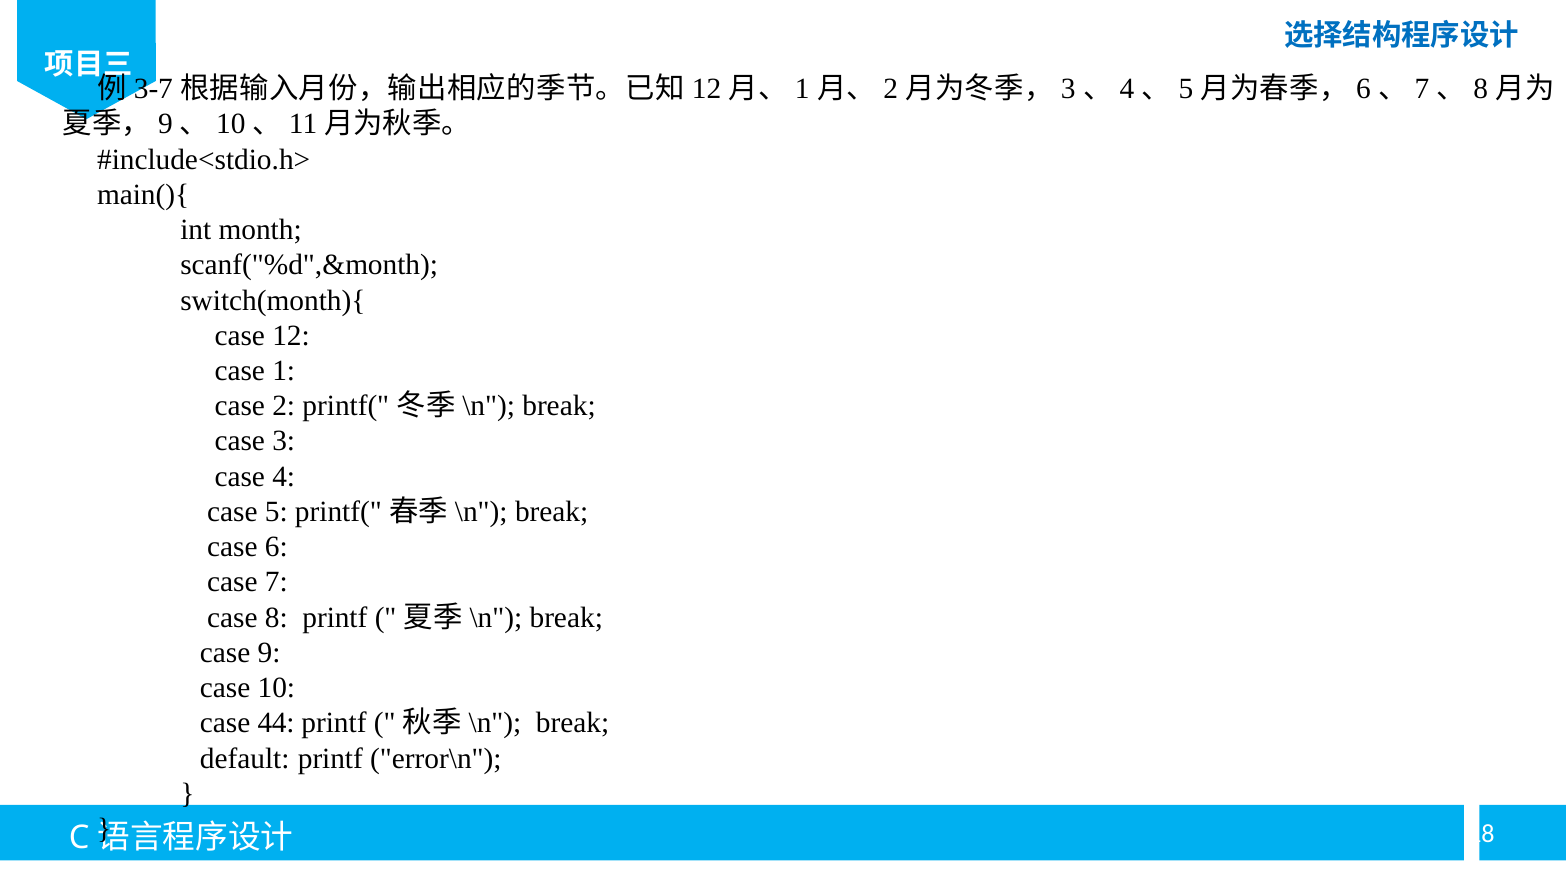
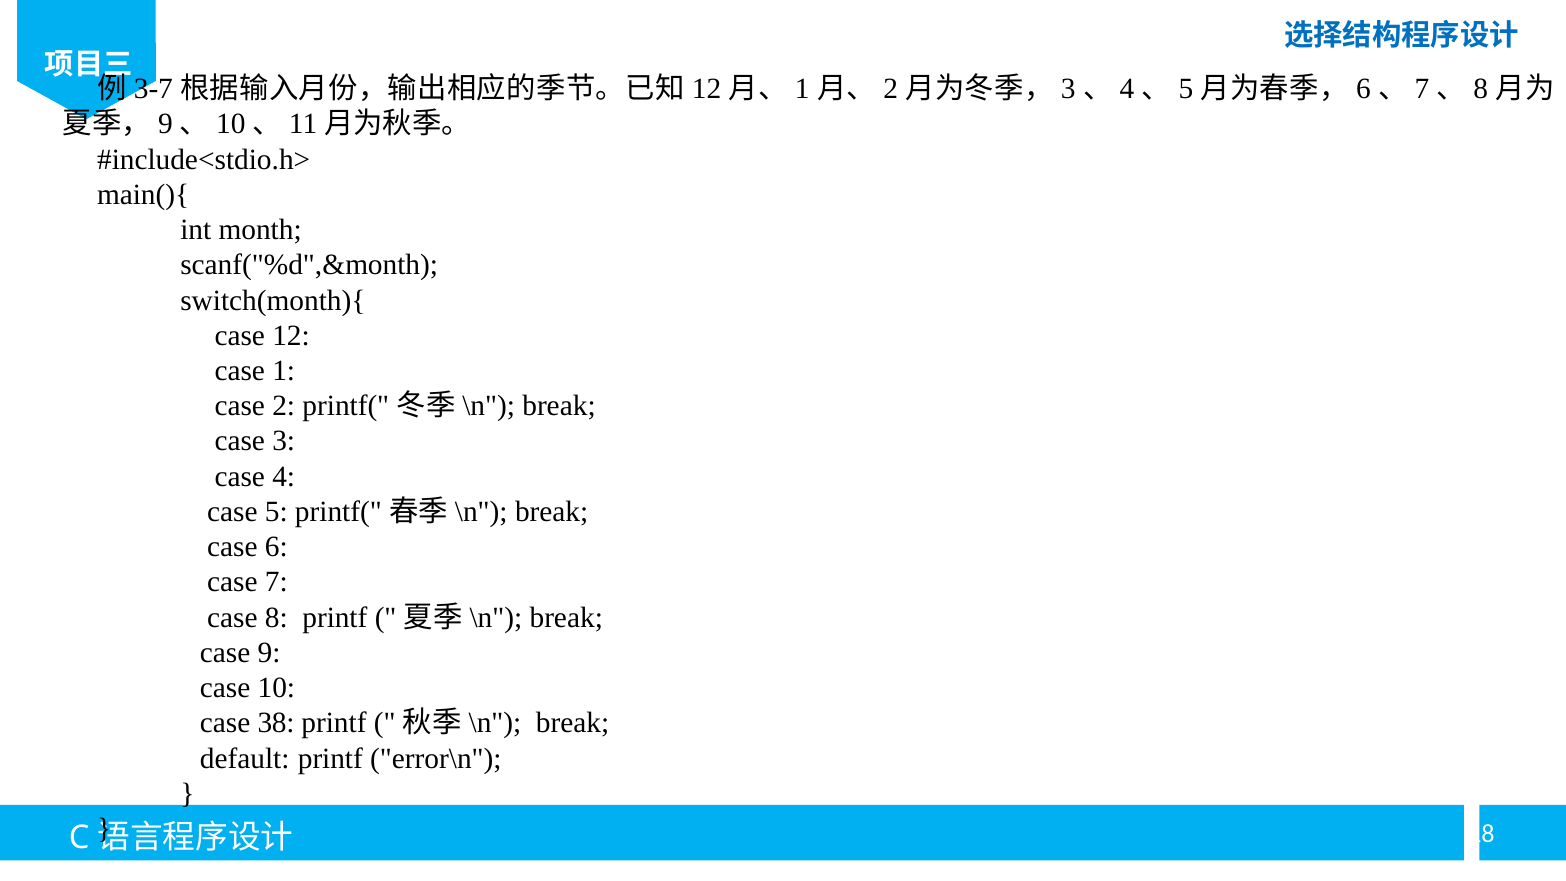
44: 44 -> 38 (276, 723)
